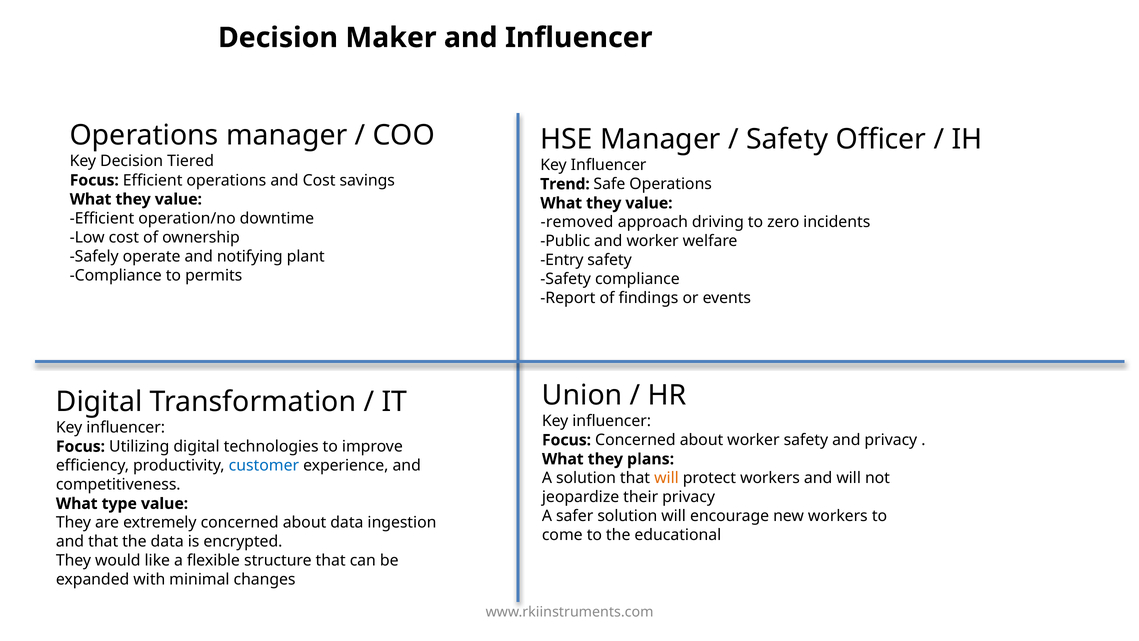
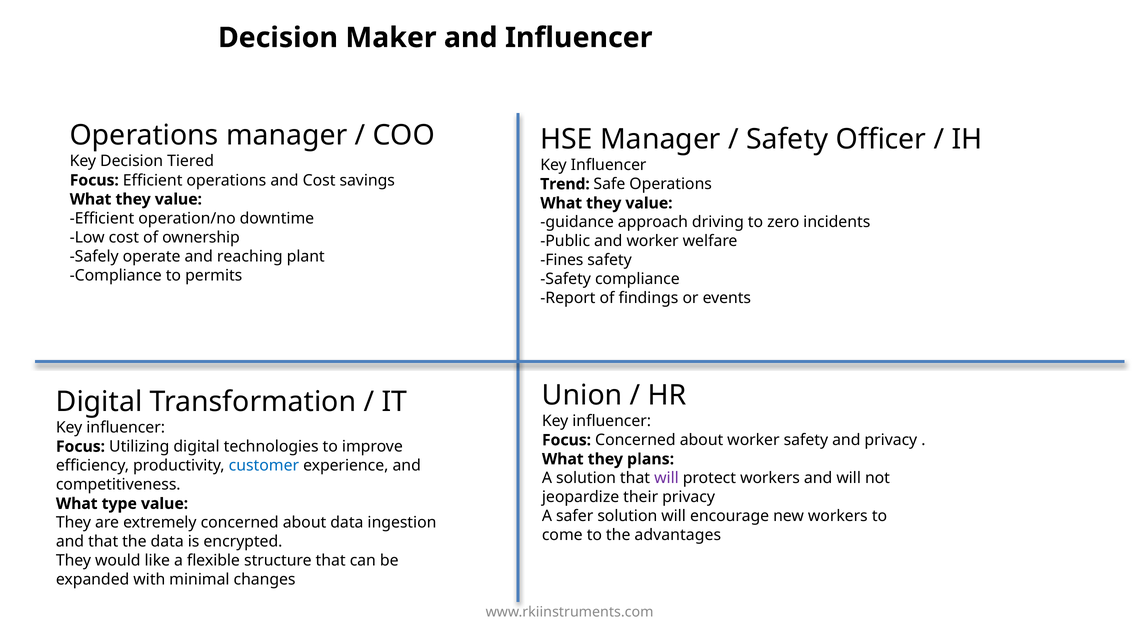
removed: removed -> guidance (577, 222)
notifying: notifying -> reaching (250, 256)
Entry: Entry -> Fines (562, 260)
will colour: orange -> purple (666, 478)
educational: educational -> advantages (678, 535)
